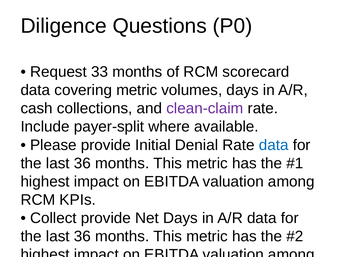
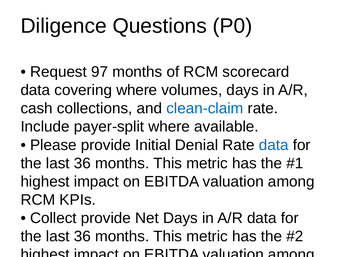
33: 33 -> 97 (100, 72)
covering metric: metric -> where (137, 90)
clean-claim colour: purple -> blue (205, 109)
